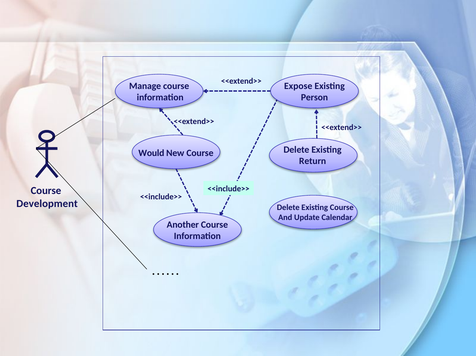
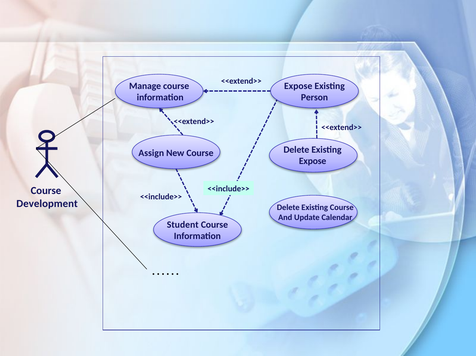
Would: Would -> Assign (151, 153)
Return: Return -> Expose (313, 161)
Another: Another -> Student (183, 224)
